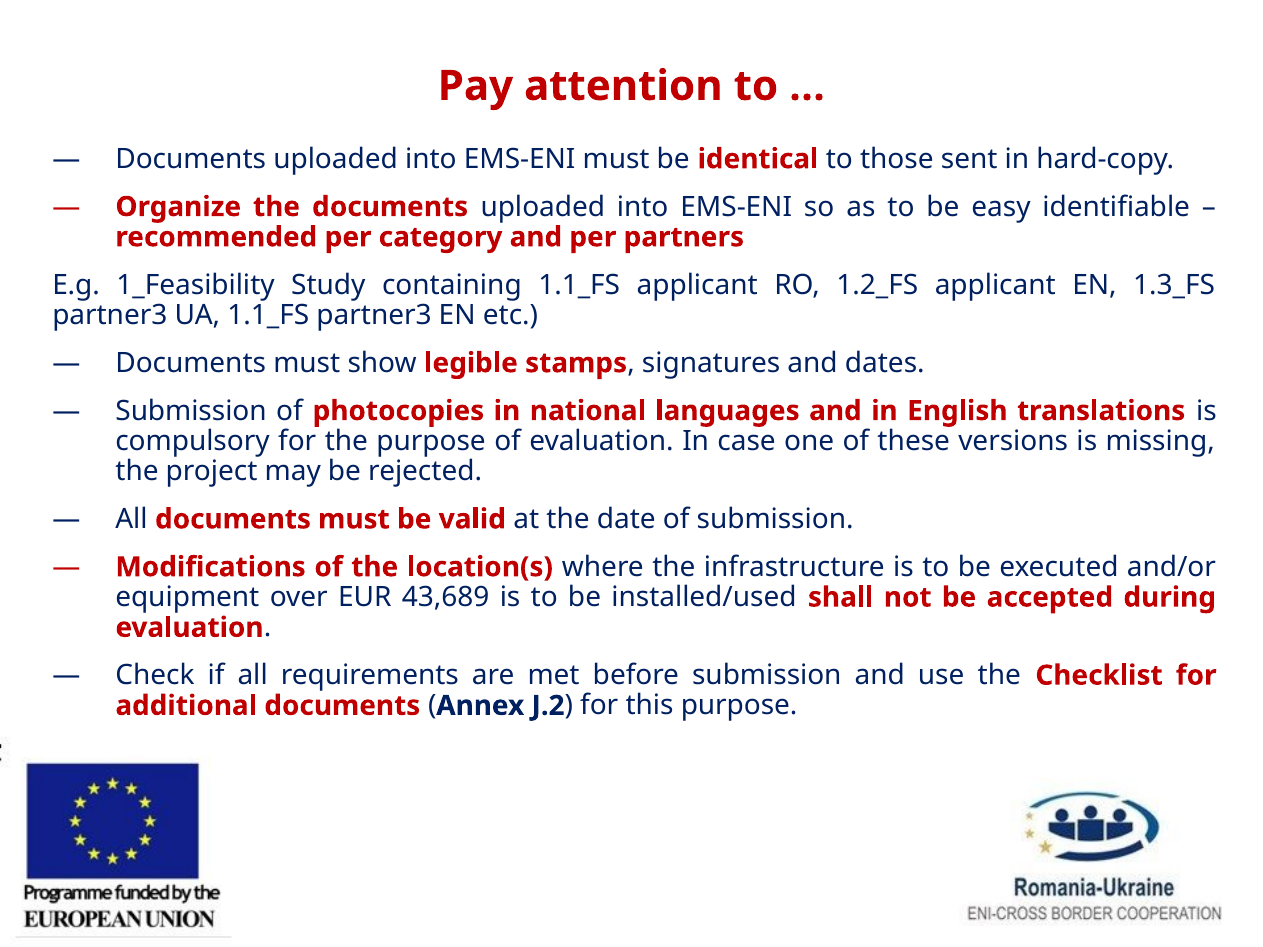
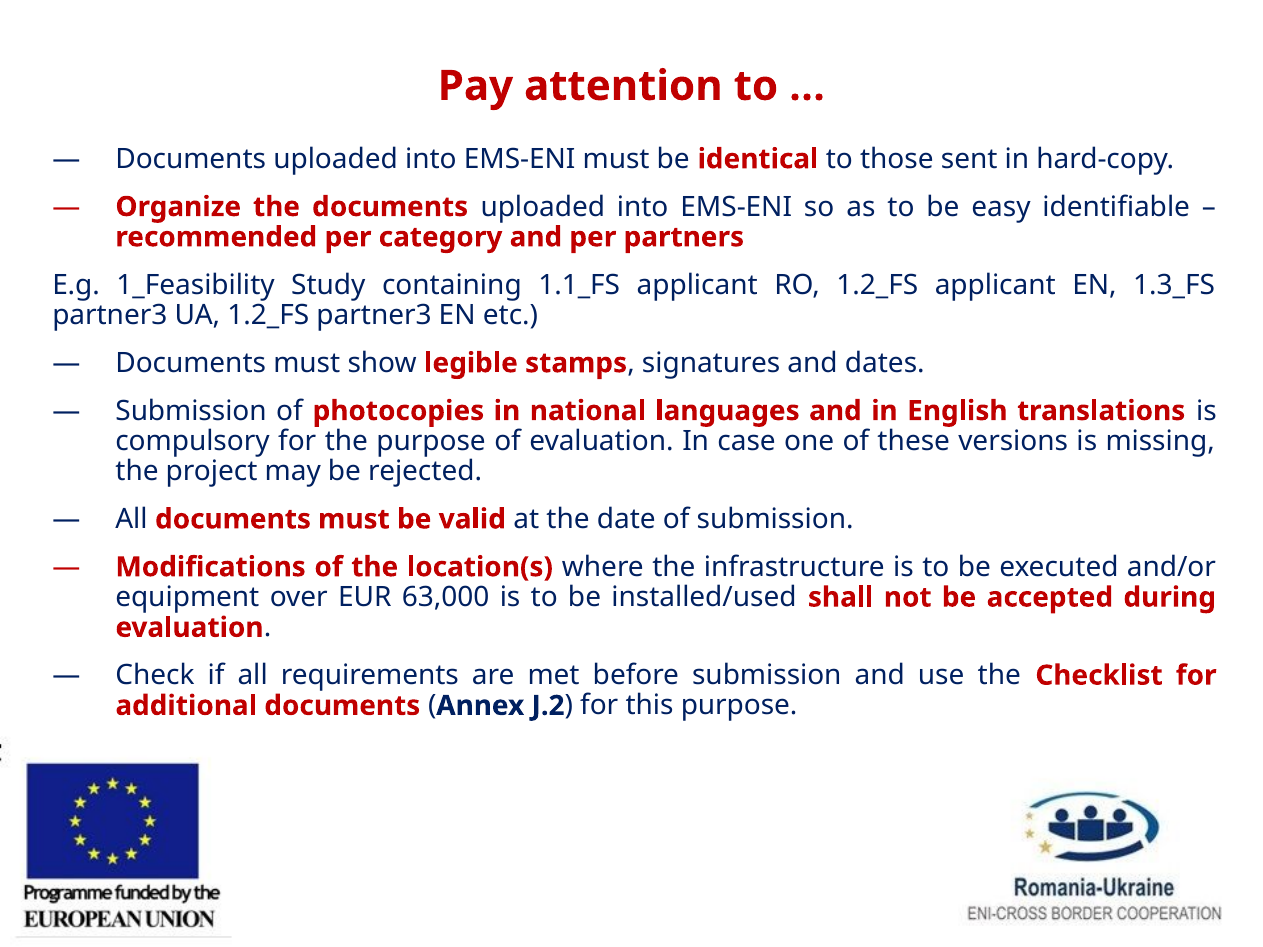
UA 1.1_FS: 1.1_FS -> 1.2_FS (268, 315)
43,689: 43,689 -> 63,000 (446, 597)
